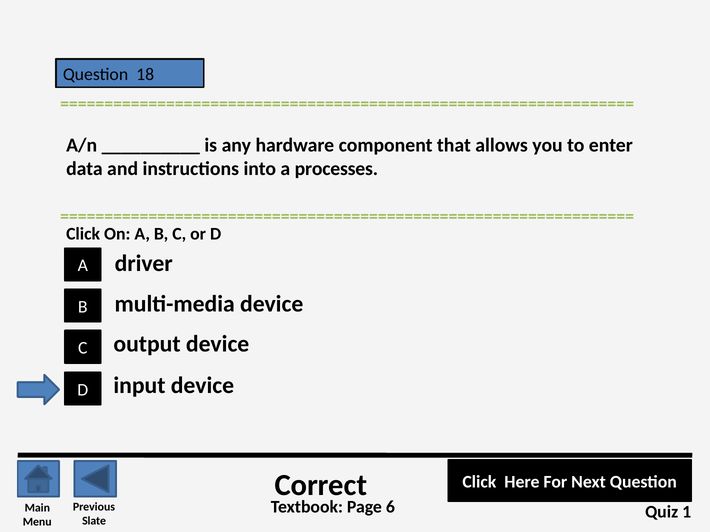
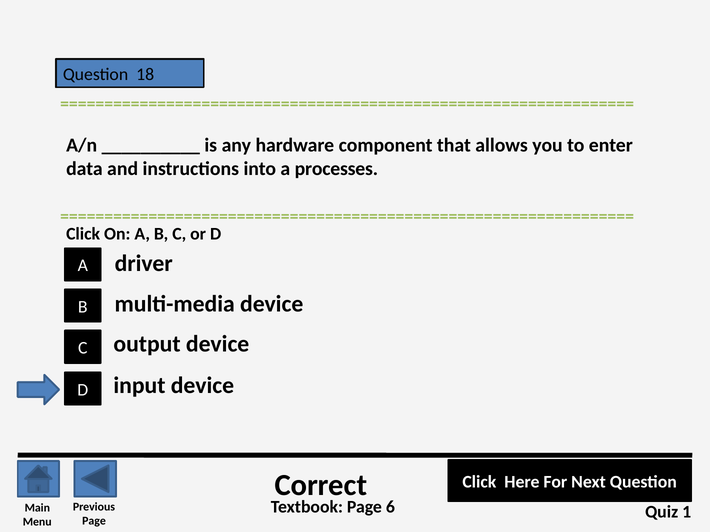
Slate: Slate -> Page (94, 521)
